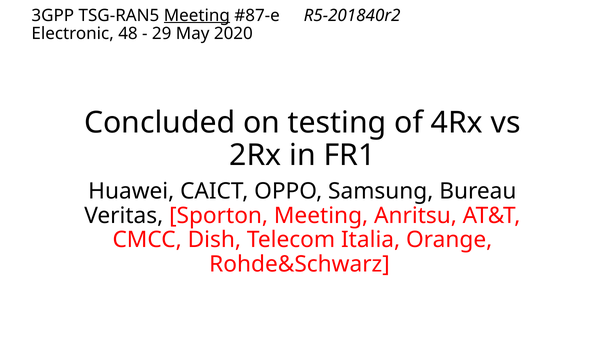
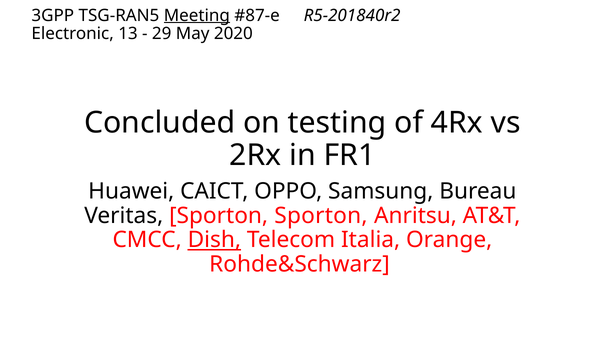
48: 48 -> 13 (128, 34)
Sporton Meeting: Meeting -> Sporton (321, 216)
Dish underline: none -> present (214, 240)
